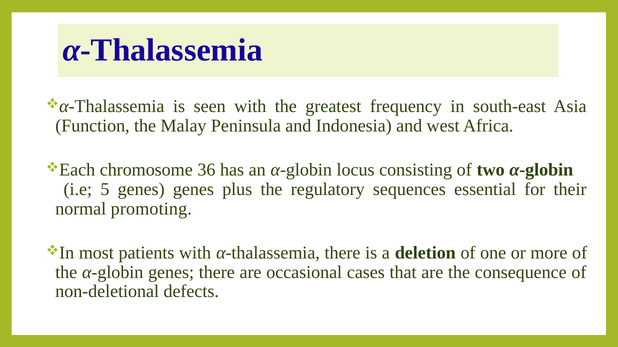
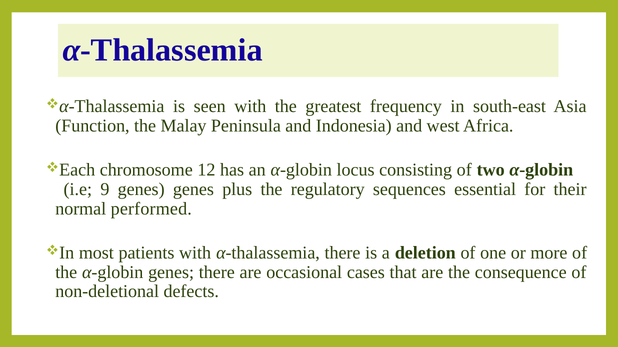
36: 36 -> 12 (206, 170)
5: 5 -> 9 (105, 190)
promoting: promoting -> performed (151, 209)
